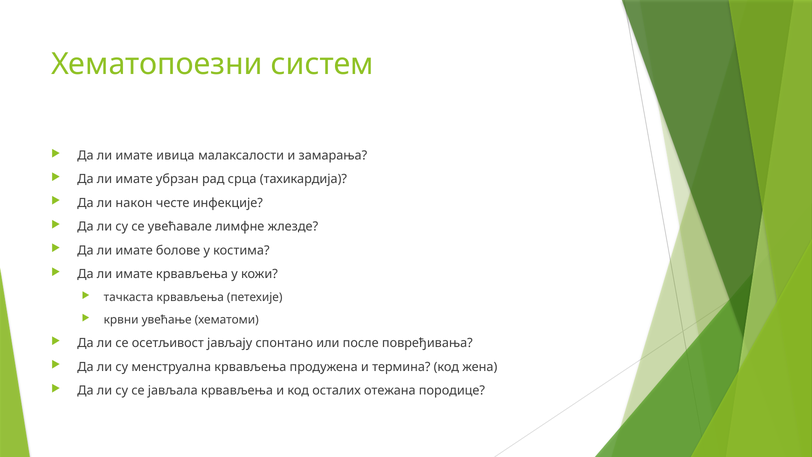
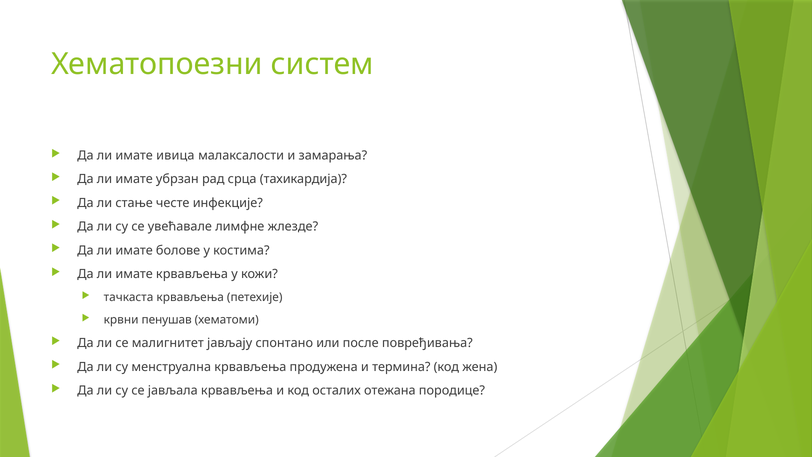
након: након -> стање (134, 203)
увећање: увећање -> пенушав (167, 320)
осетљивост: осетљивост -> малигнитет (168, 343)
